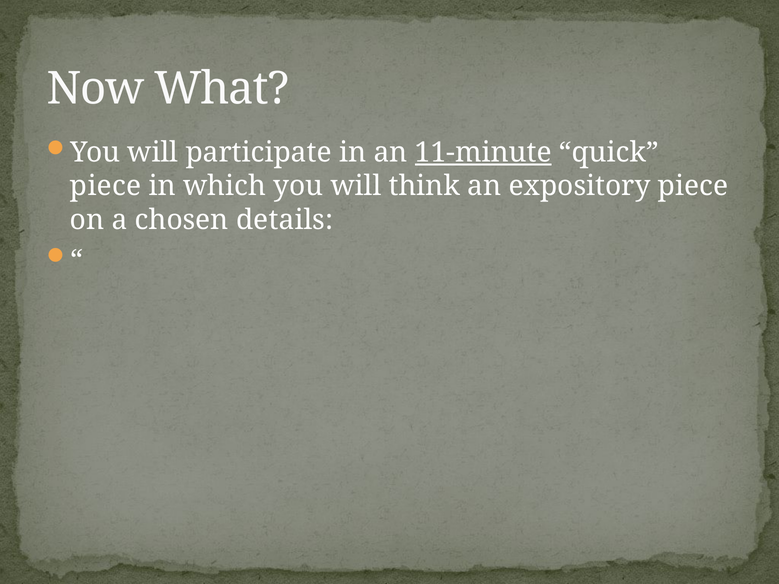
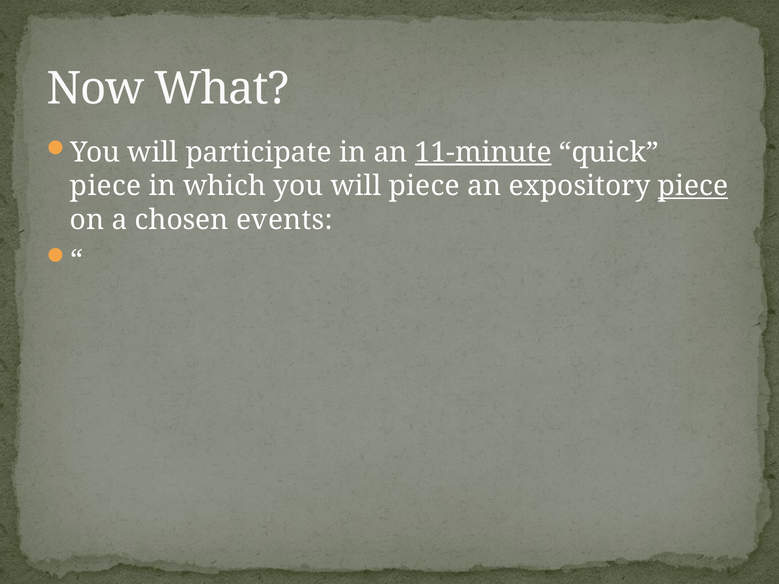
will think: think -> piece (424, 186)
piece underline: none -> present (693, 186)
details: details -> events (285, 220)
